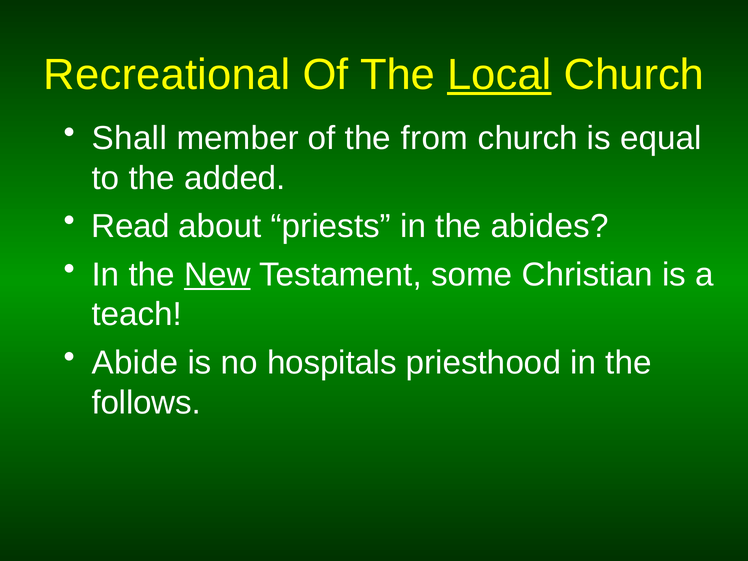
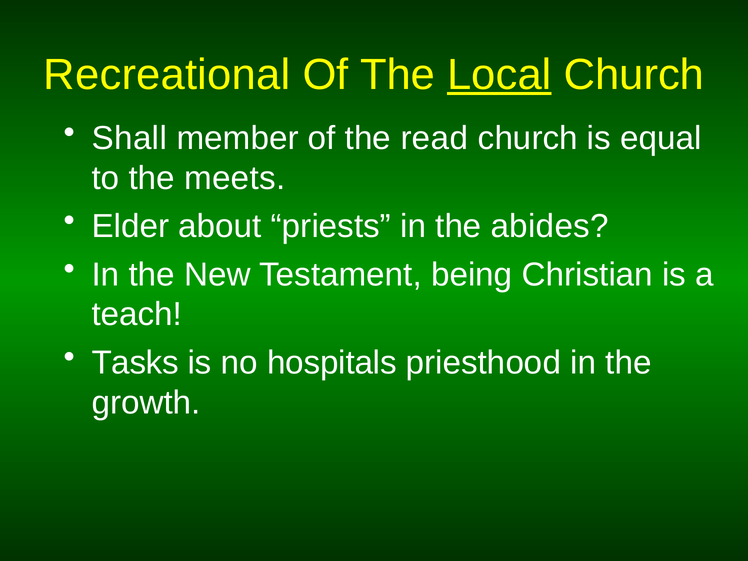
from: from -> read (434, 138)
added: added -> meets (235, 178)
Read: Read -> Elder (130, 226)
New underline: present -> none (217, 275)
some: some -> being (472, 275)
Abide: Abide -> Tasks (135, 363)
follows: follows -> growth (146, 403)
